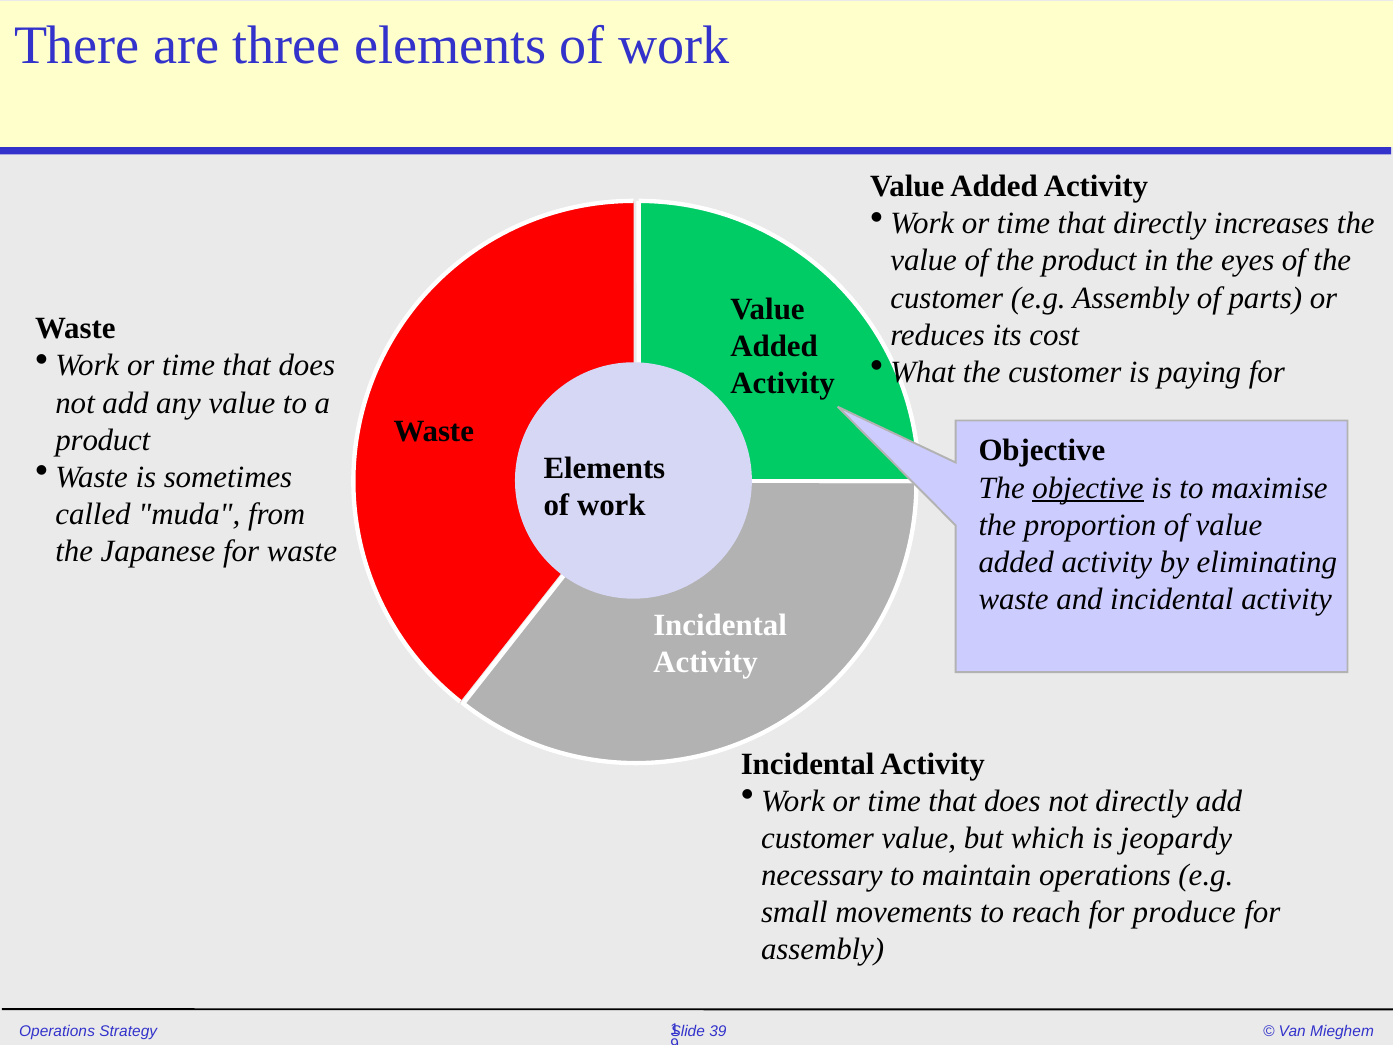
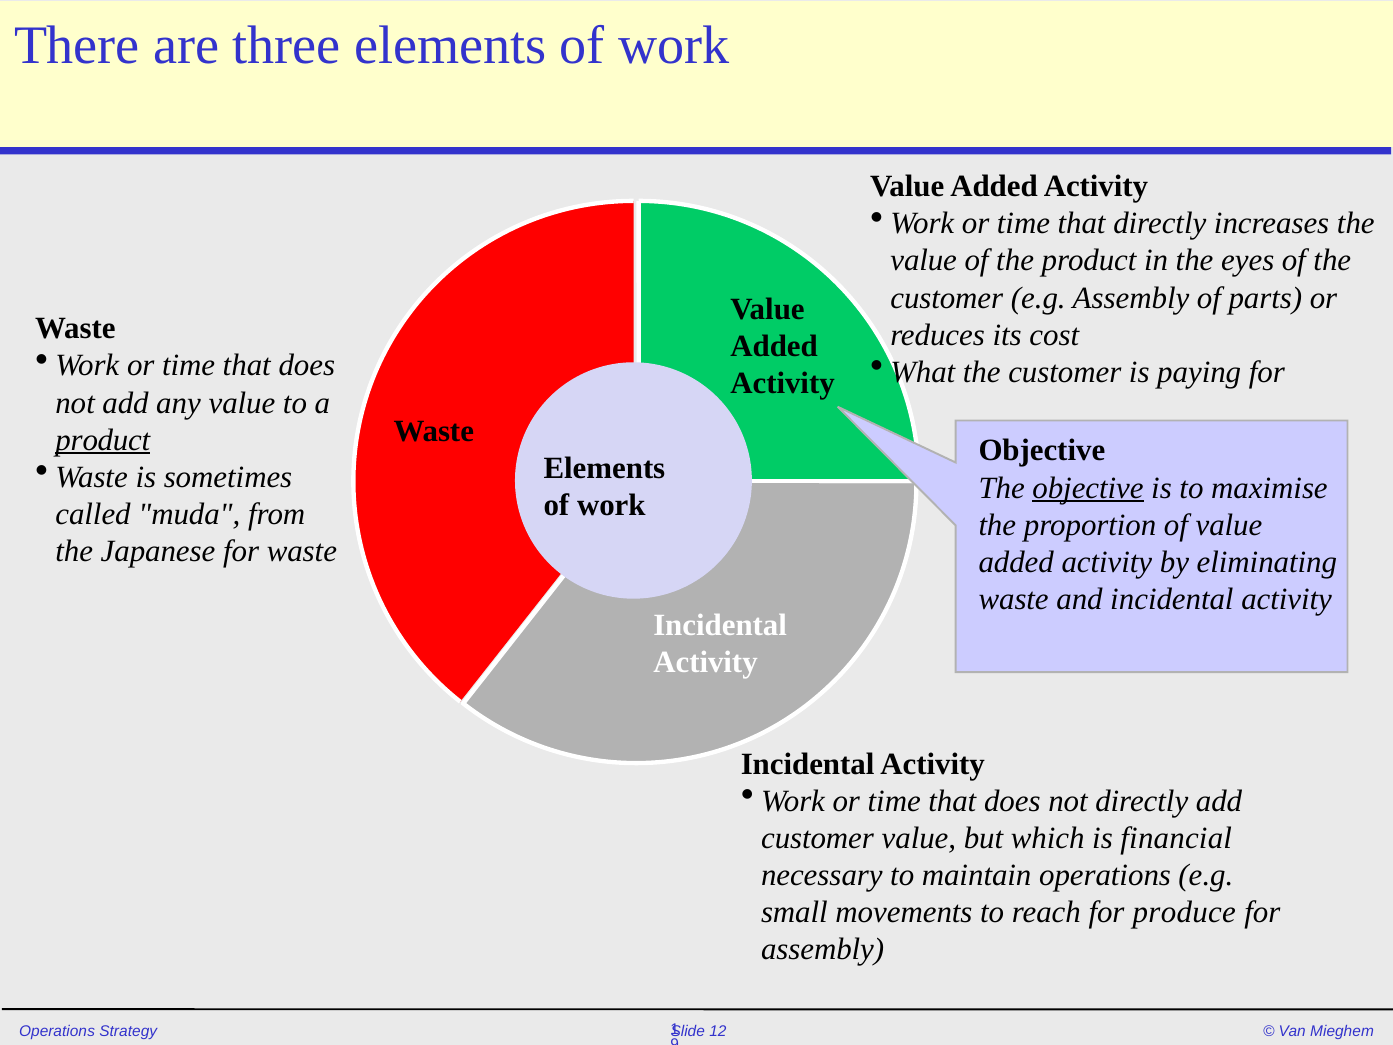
product underline: none -> present (103, 440)
jeopardy: jeopardy -> financial (1176, 838)
39: 39 -> 12 (718, 1031)
